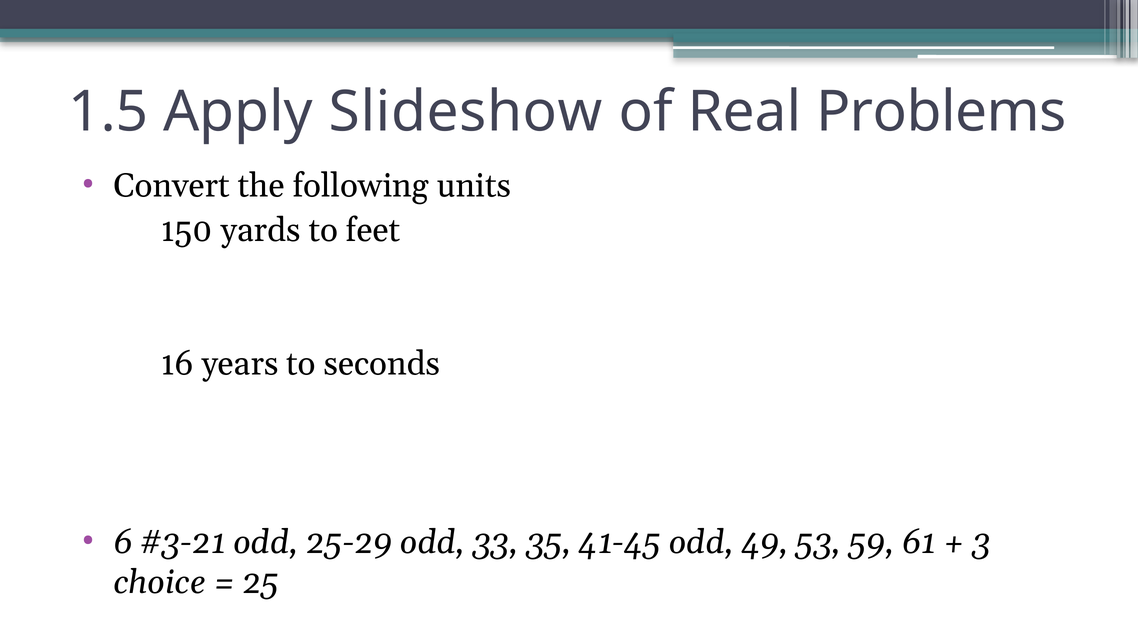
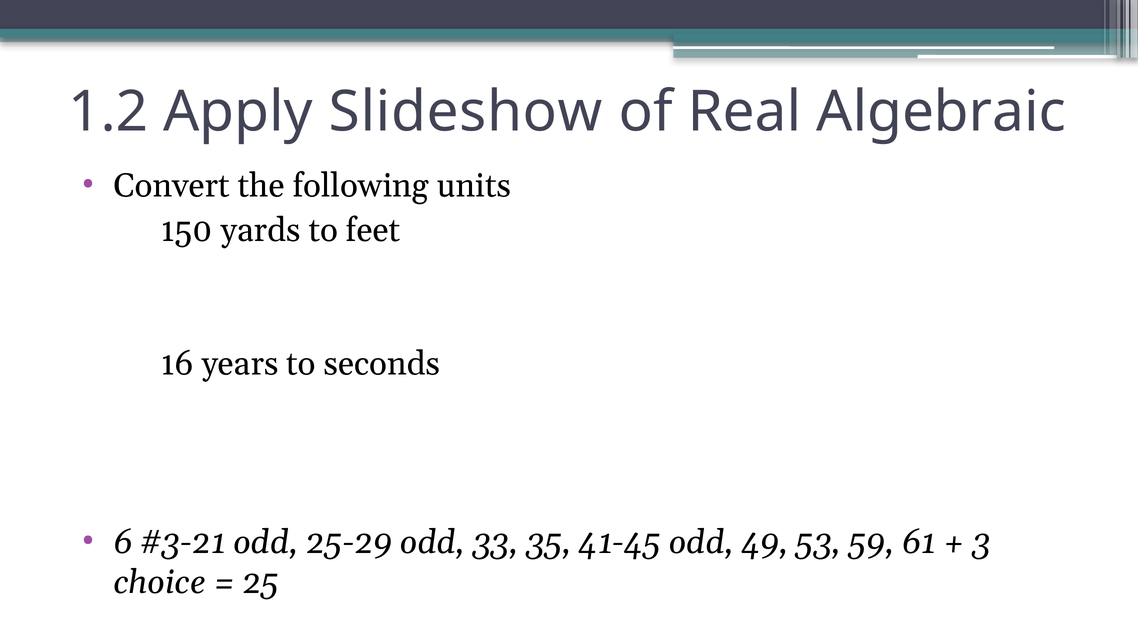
1.5: 1.5 -> 1.2 (108, 112)
Problems: Problems -> Algebraic (941, 112)
